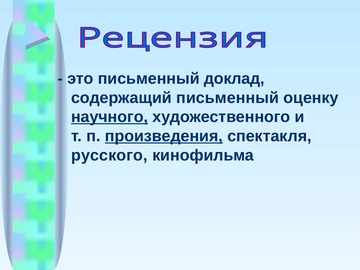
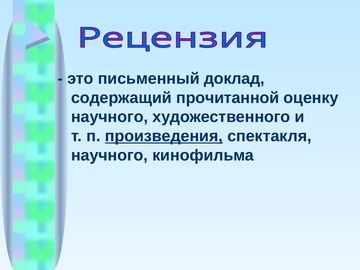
содержащий письменный: письменный -> прочитанной (228, 98)
научного underline: present -> none (110, 117)
русского: русского -> научного (109, 155)
